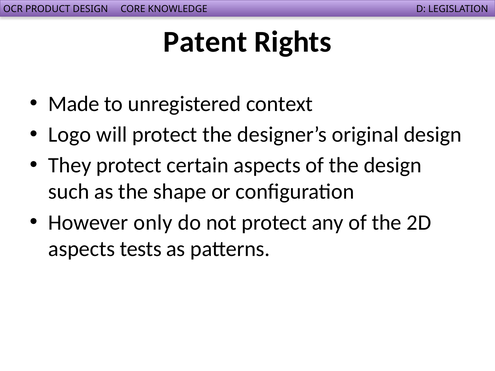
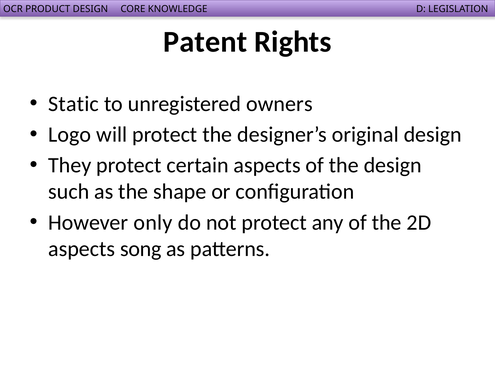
Made: Made -> Static (74, 104)
context: context -> owners (279, 104)
tests: tests -> song (141, 249)
